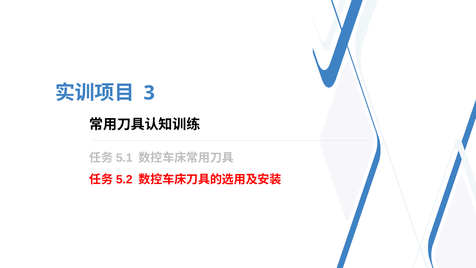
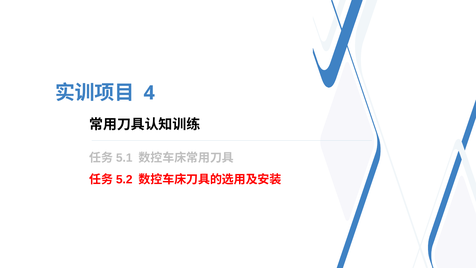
3: 3 -> 4 (149, 93)
